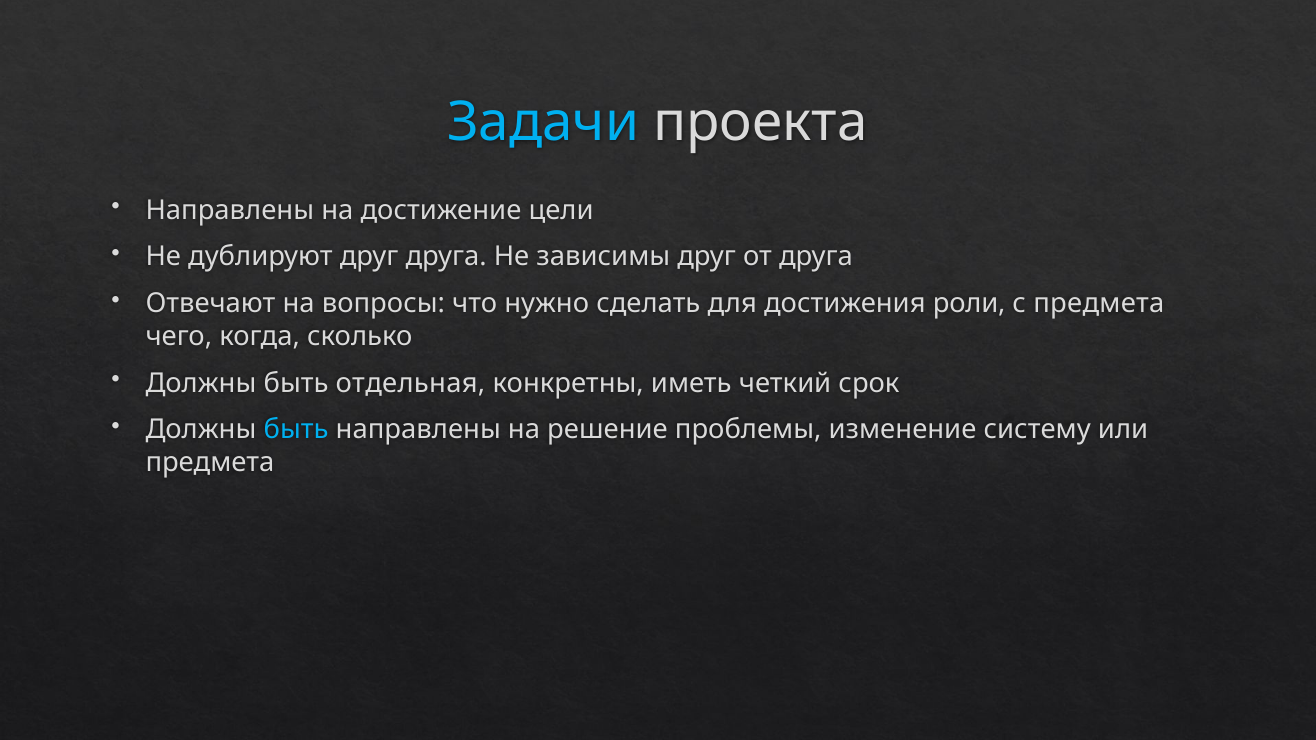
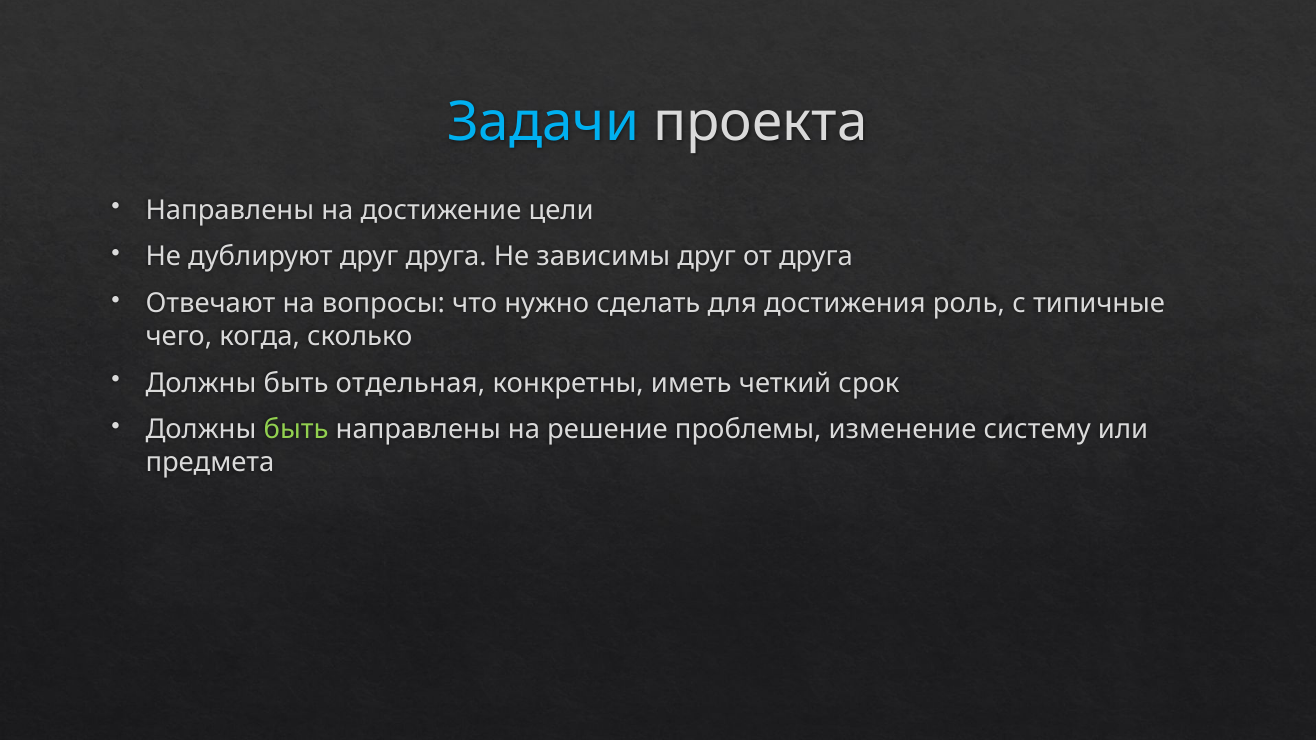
роли: роли -> роль (969, 304)
с предмета: предмета -> типичные (1099, 304)
быть colour: light blue -> light green (296, 430)
